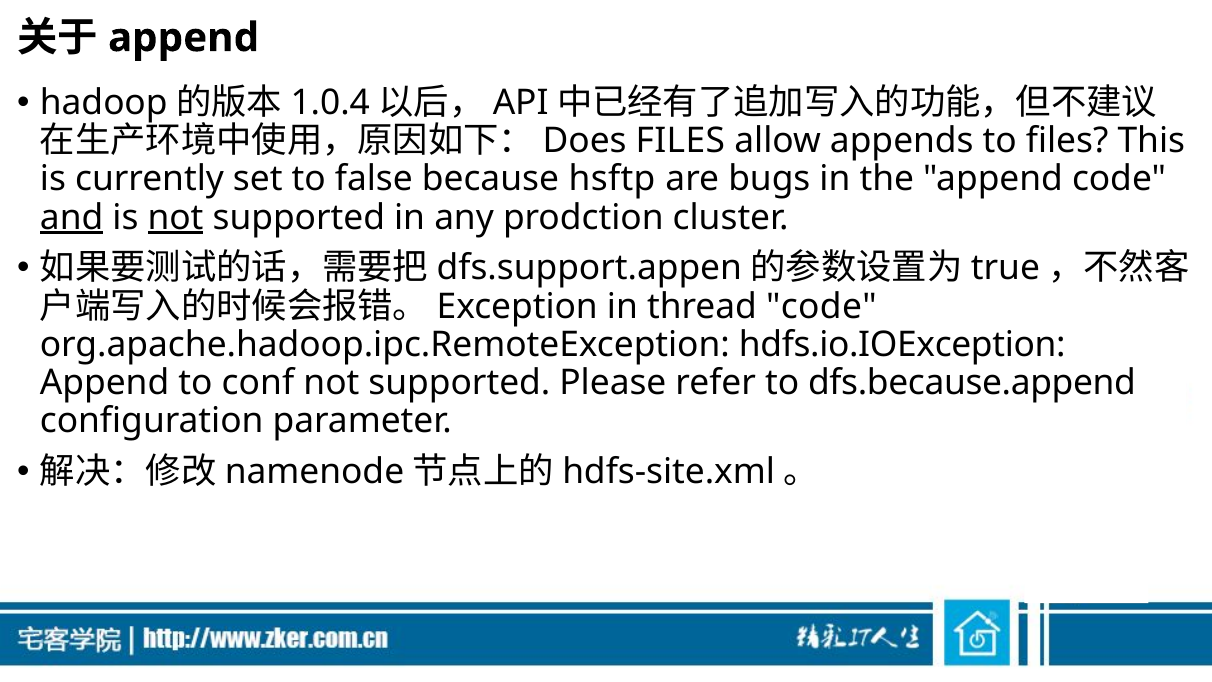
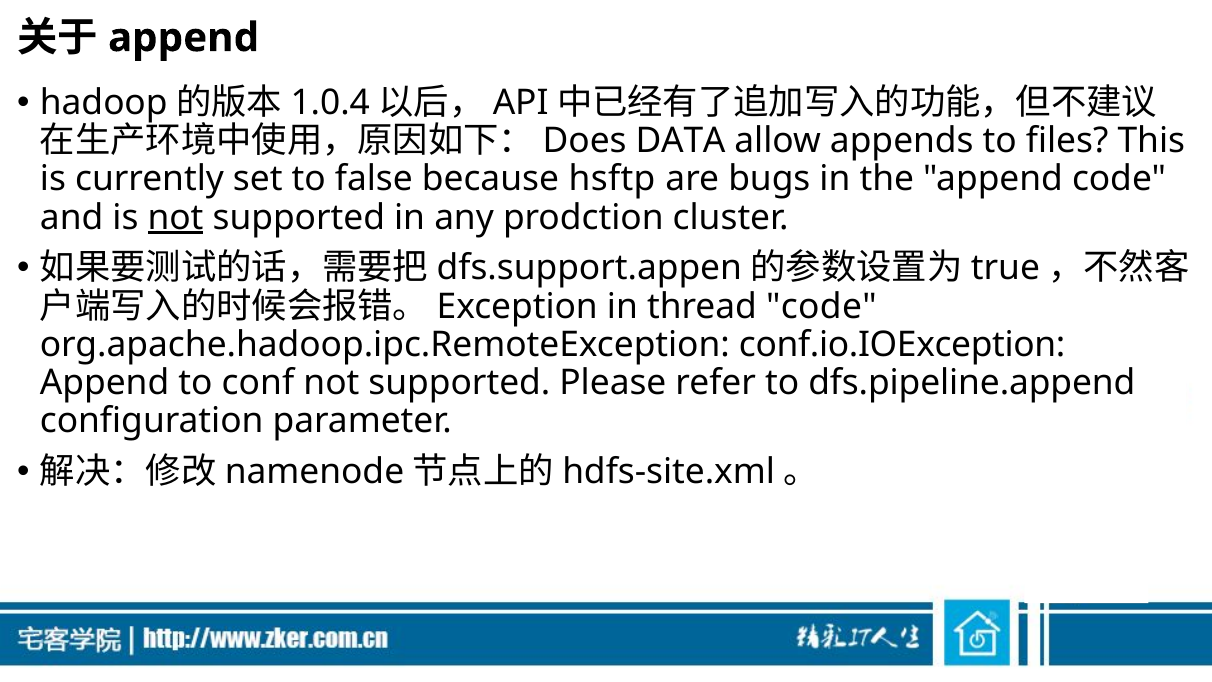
FILES: FILES -> DATA (681, 141)
and underline: present -> none (72, 217)
hdfs.io.IOException: hdfs.io.IOException -> conf.io.IOException (902, 344)
dfs.because.append: dfs.because.append -> dfs.pipeline.append (972, 383)
